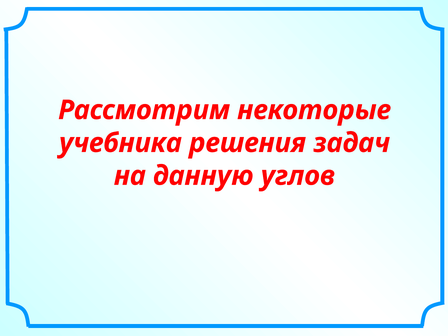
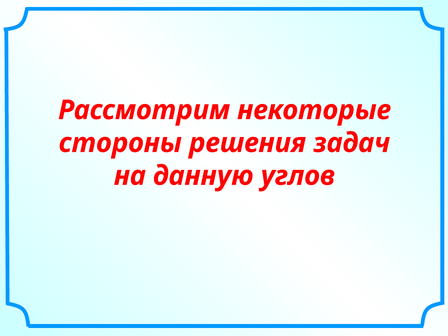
учебника: учебника -> стороны (120, 143)
